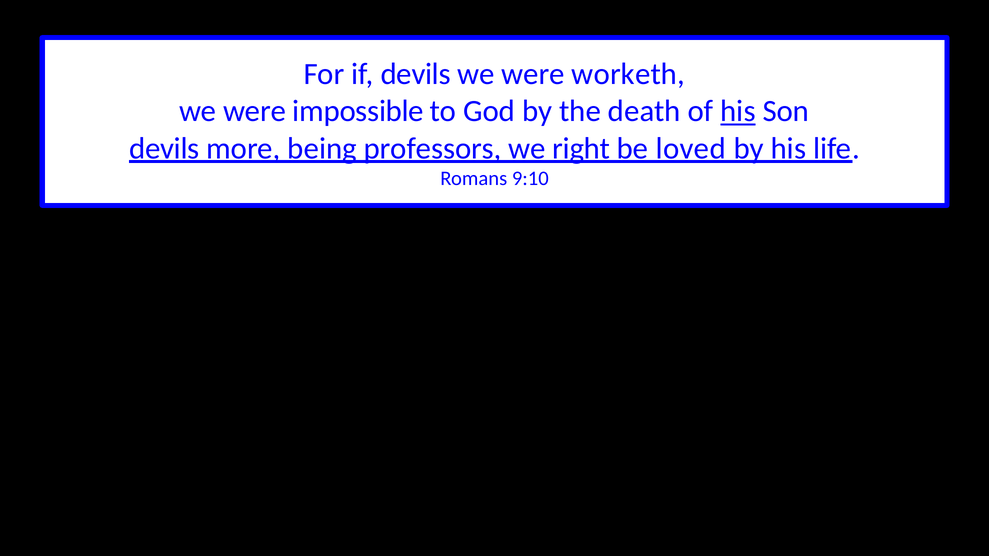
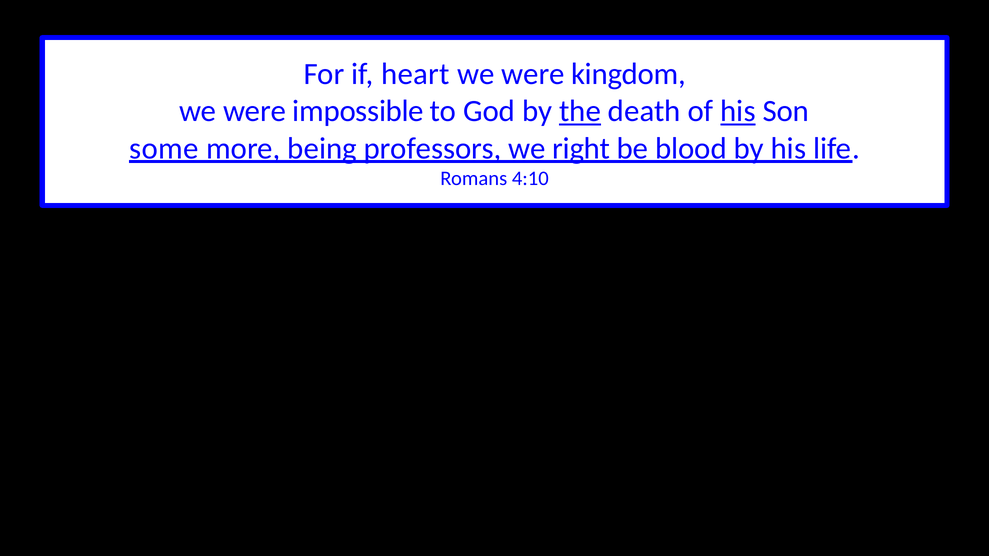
if devils: devils -> heart (415, 74)
worketh: worketh -> kingdom (628, 74)
the underline: none -> present (580, 111)
devils: devils -> some (164, 148)
loved: loved -> blood (691, 148)
9:10: 9:10 -> 4:10 (530, 179)
